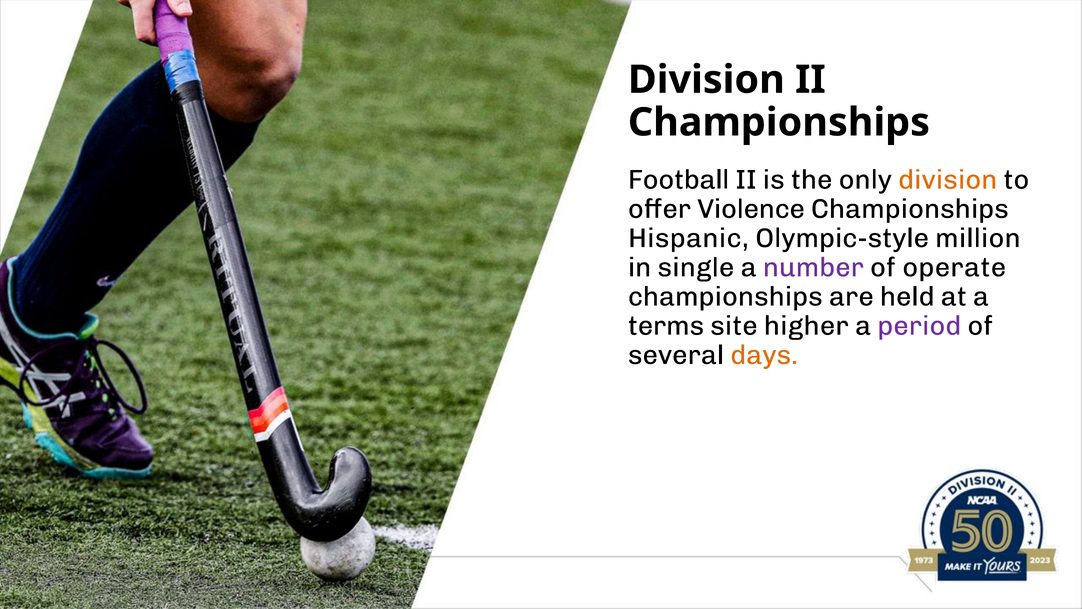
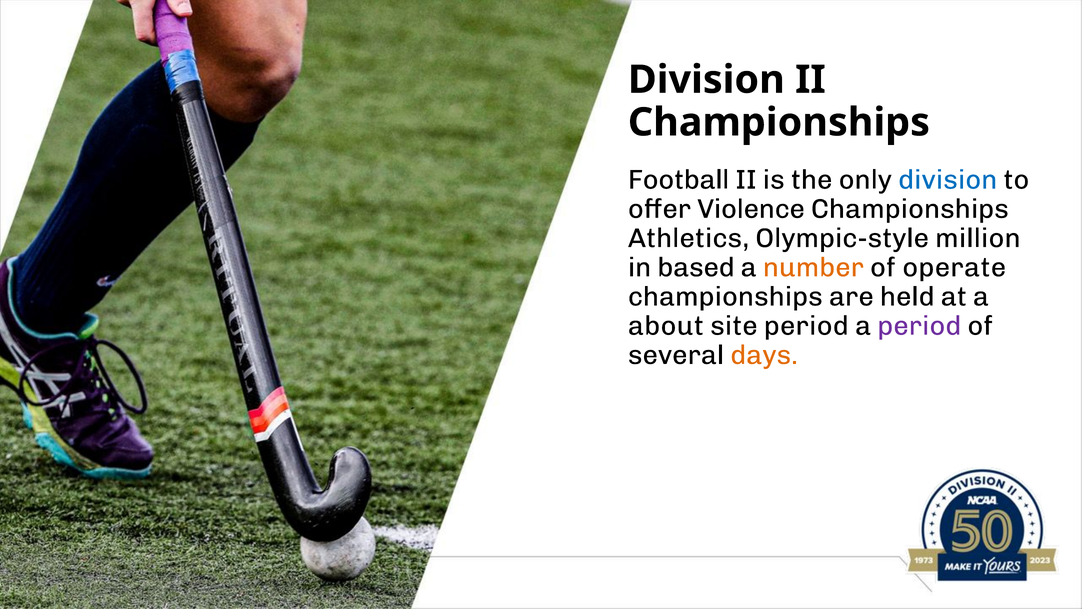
division colour: orange -> blue (948, 180)
Hispanic: Hispanic -> Athletics (688, 238)
single: single -> based (696, 267)
number colour: purple -> orange (813, 267)
terms: terms -> about (666, 326)
site higher: higher -> period (806, 326)
